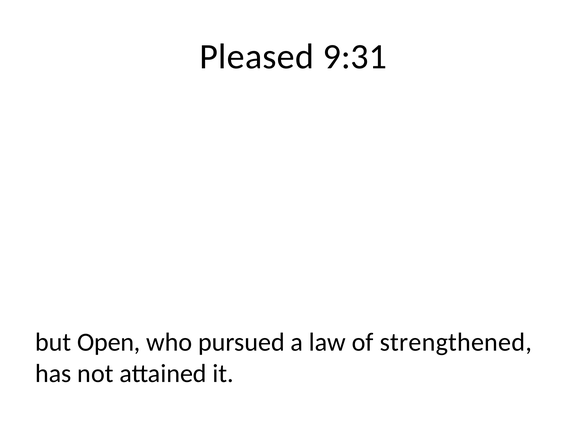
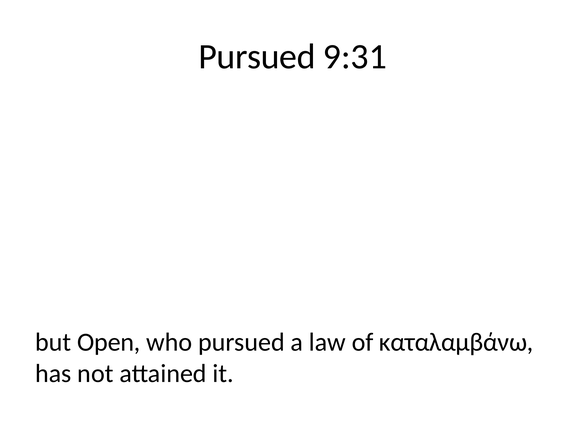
Pleased: Pleased -> Pursued (257, 57)
strengthened: strengthened -> καταλαμβάνω (456, 342)
